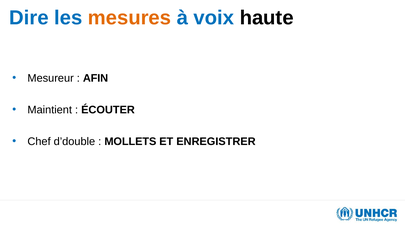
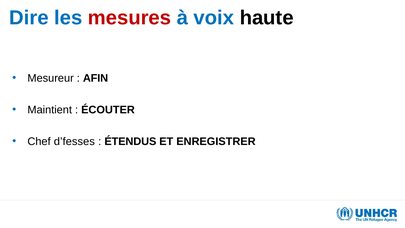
mesures colour: orange -> red (130, 18)
d’double: d’double -> d’fesses (74, 141)
MOLLETS: MOLLETS -> ÉTENDUS (130, 141)
